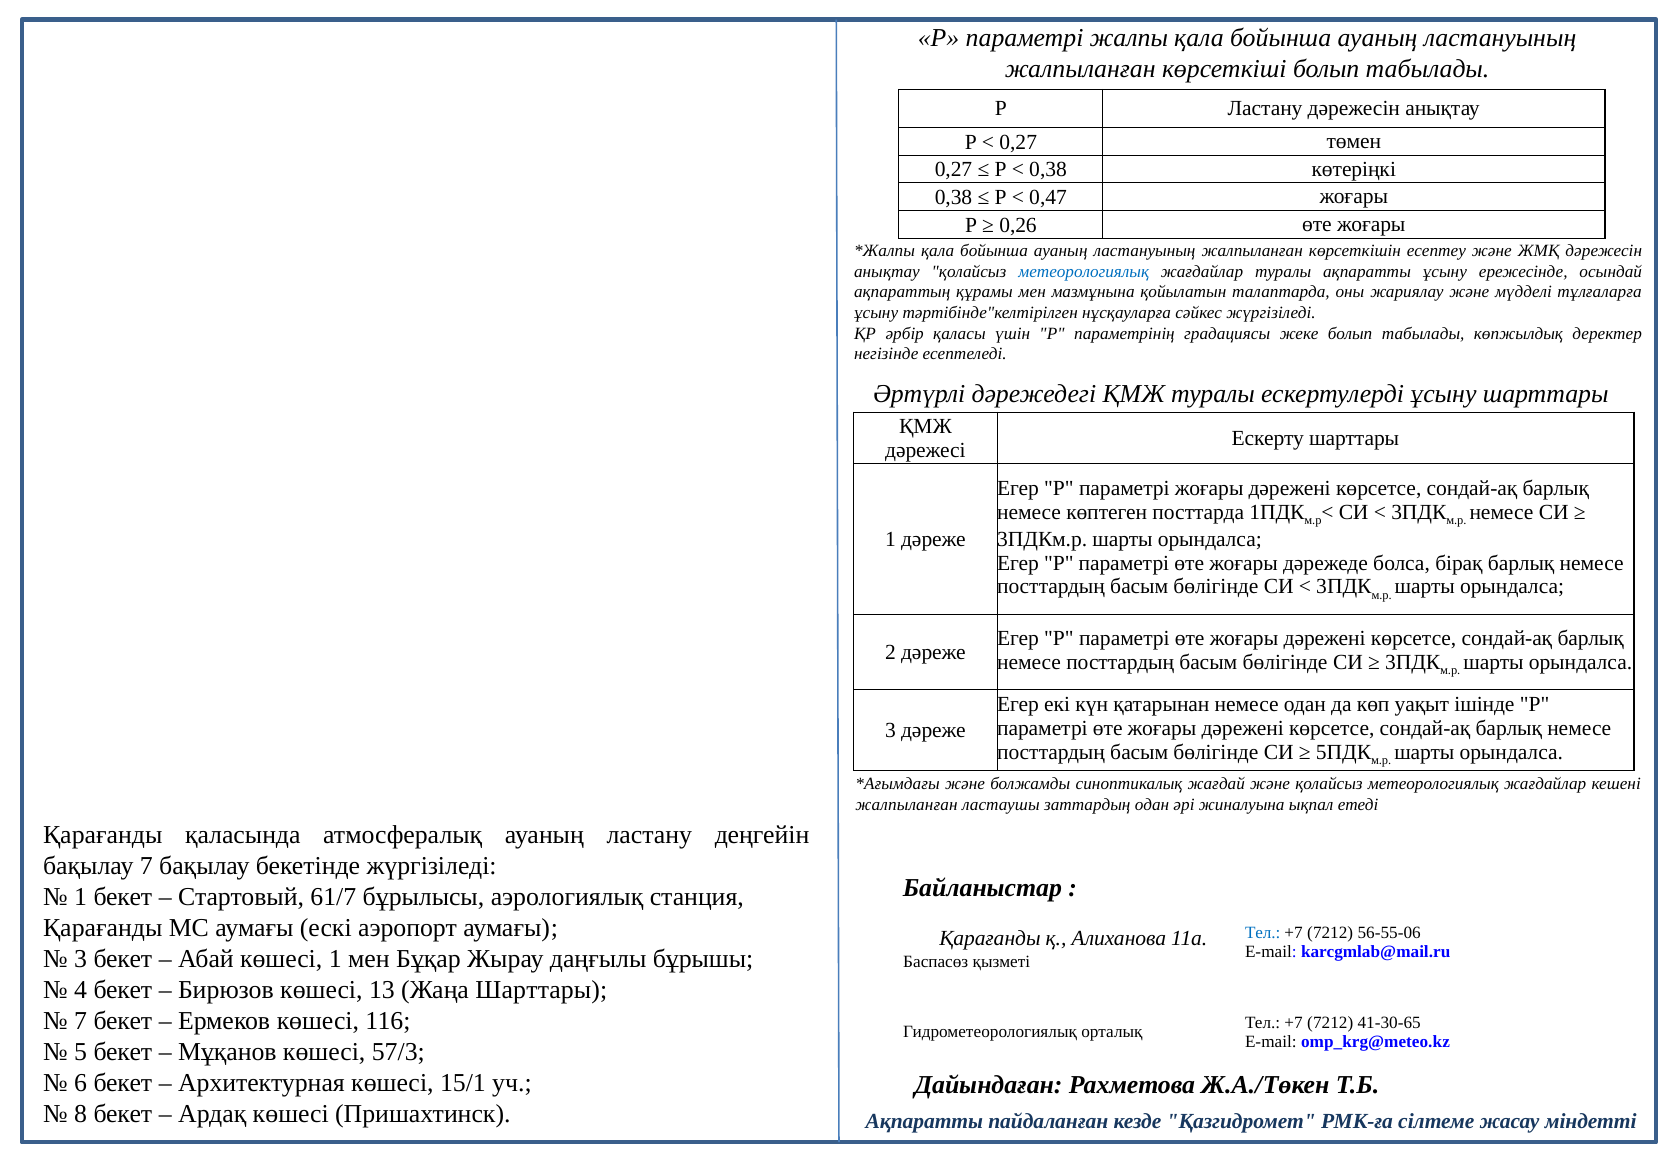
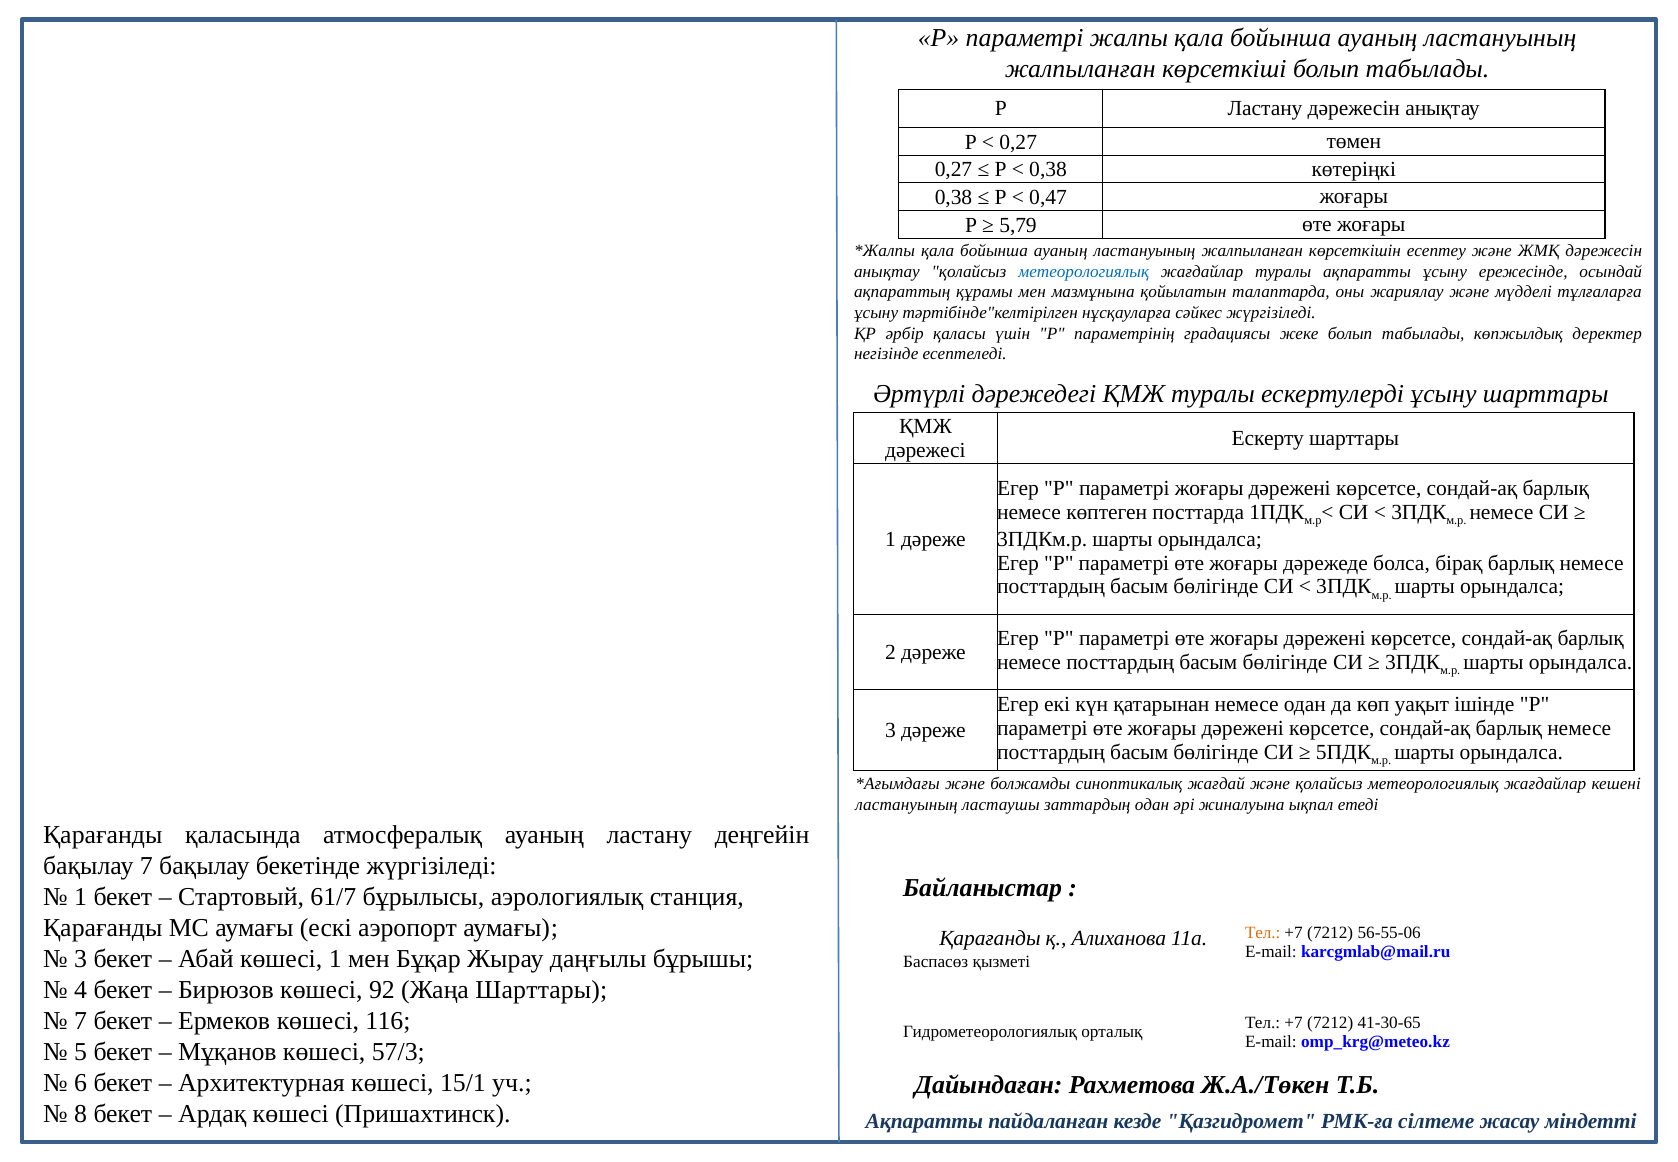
0,26: 0,26 -> 5,79 (1018, 225)
жалпыланған: жалпыланған -> ластануының (907, 805)
Тел colour: blue -> orange (1263, 933)
13: 13 -> 92 (382, 990)
